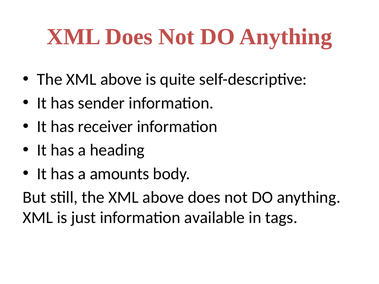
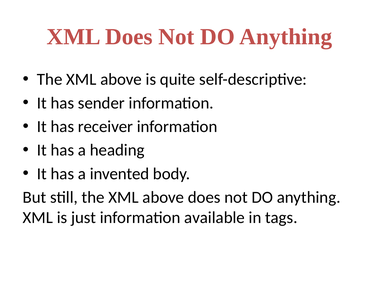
amounts: amounts -> invented (119, 174)
